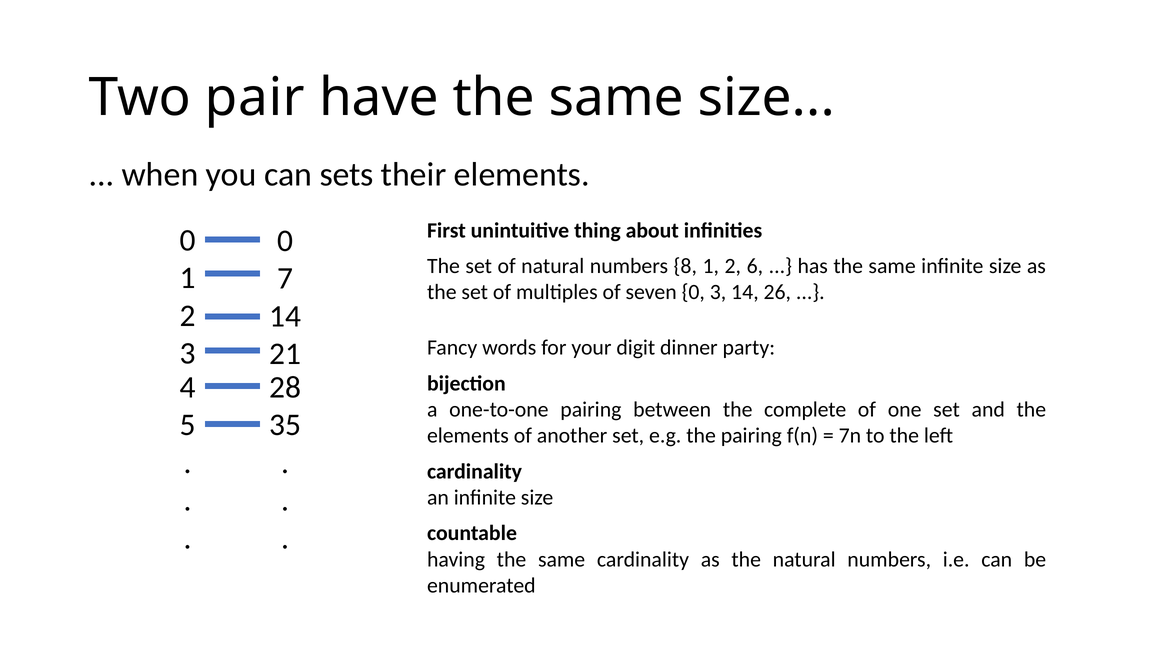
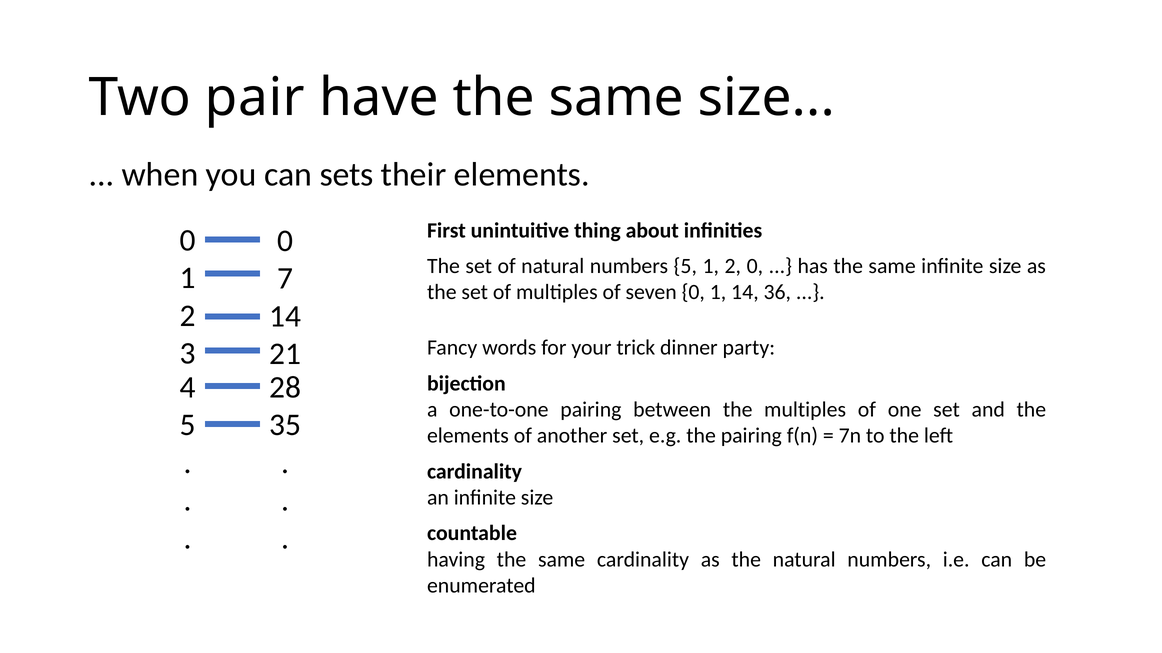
numbers 8: 8 -> 5 (685, 266)
2 6: 6 -> 0 (755, 266)
seven 0 3: 3 -> 1 (718, 293)
26: 26 -> 36 (777, 293)
digit: digit -> trick (636, 348)
the complete: complete -> multiples (805, 410)
